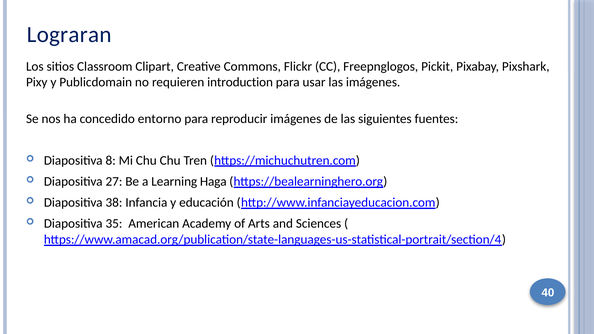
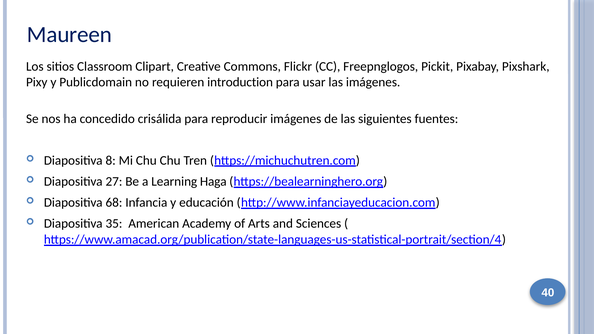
Lograran: Lograran -> Maureen (69, 35)
entorno: entorno -> crisálida (160, 119)
38: 38 -> 68 (114, 203)
